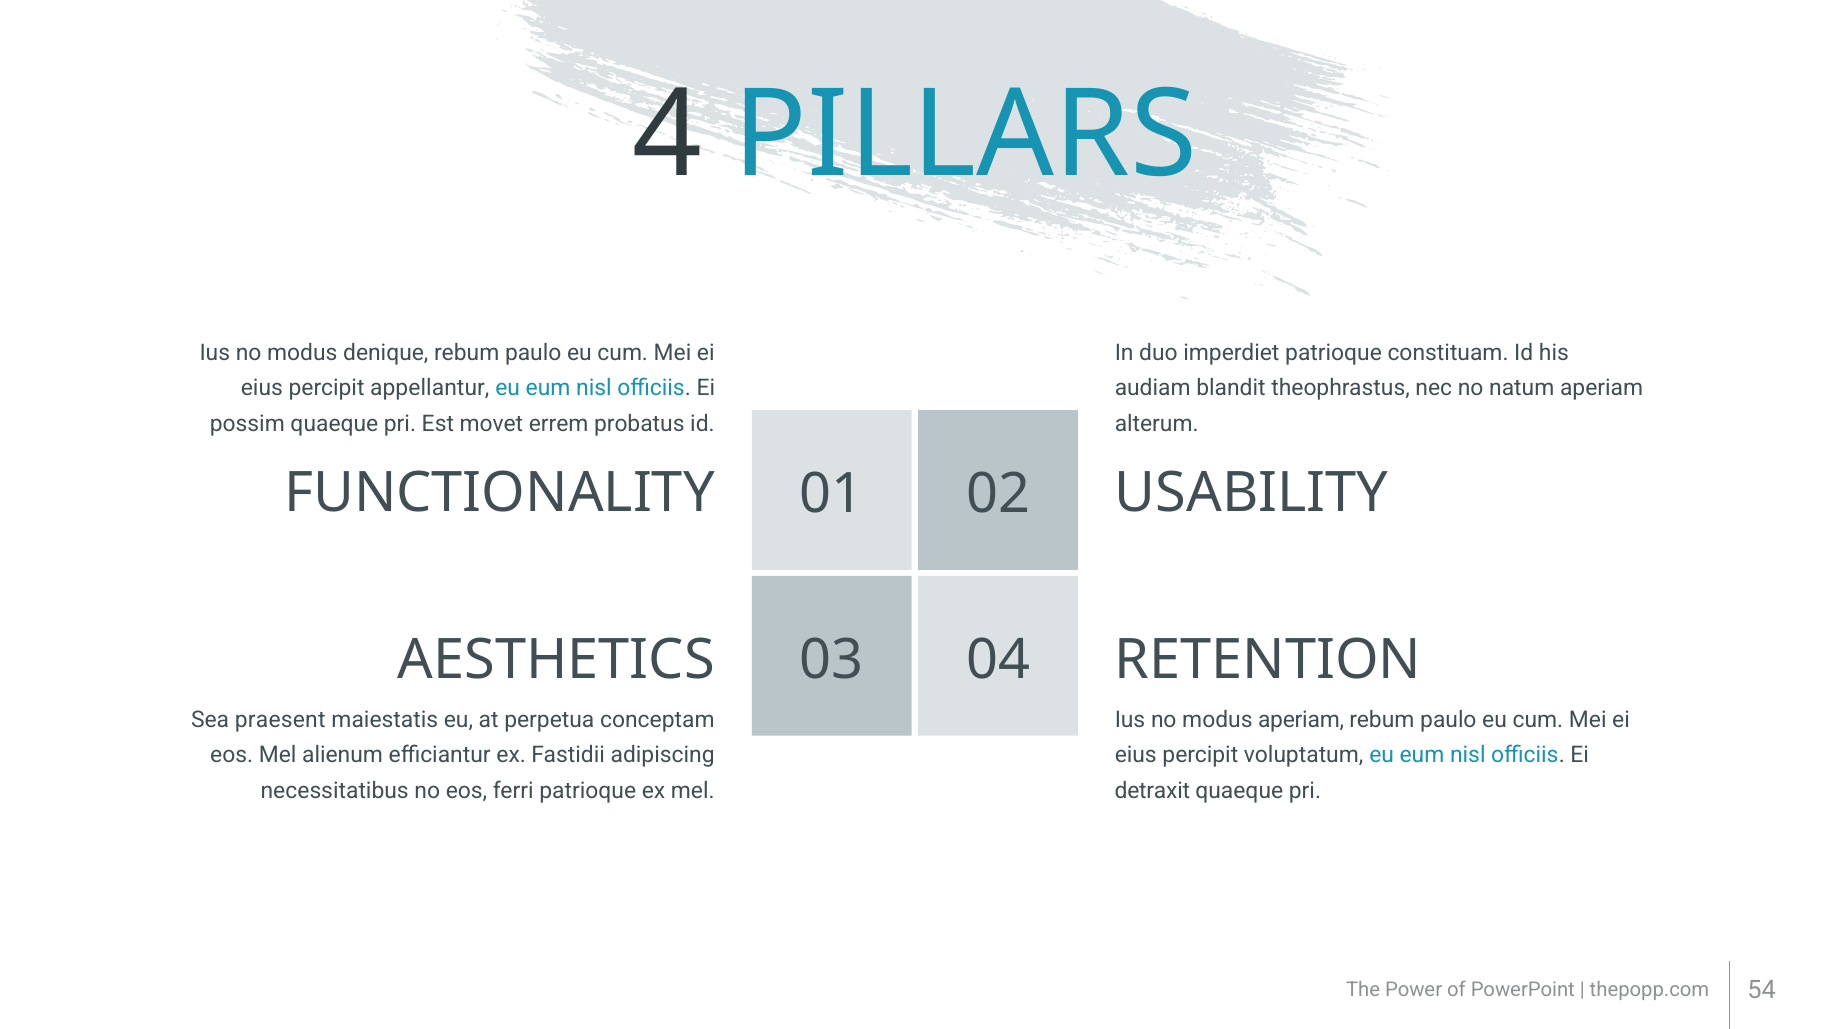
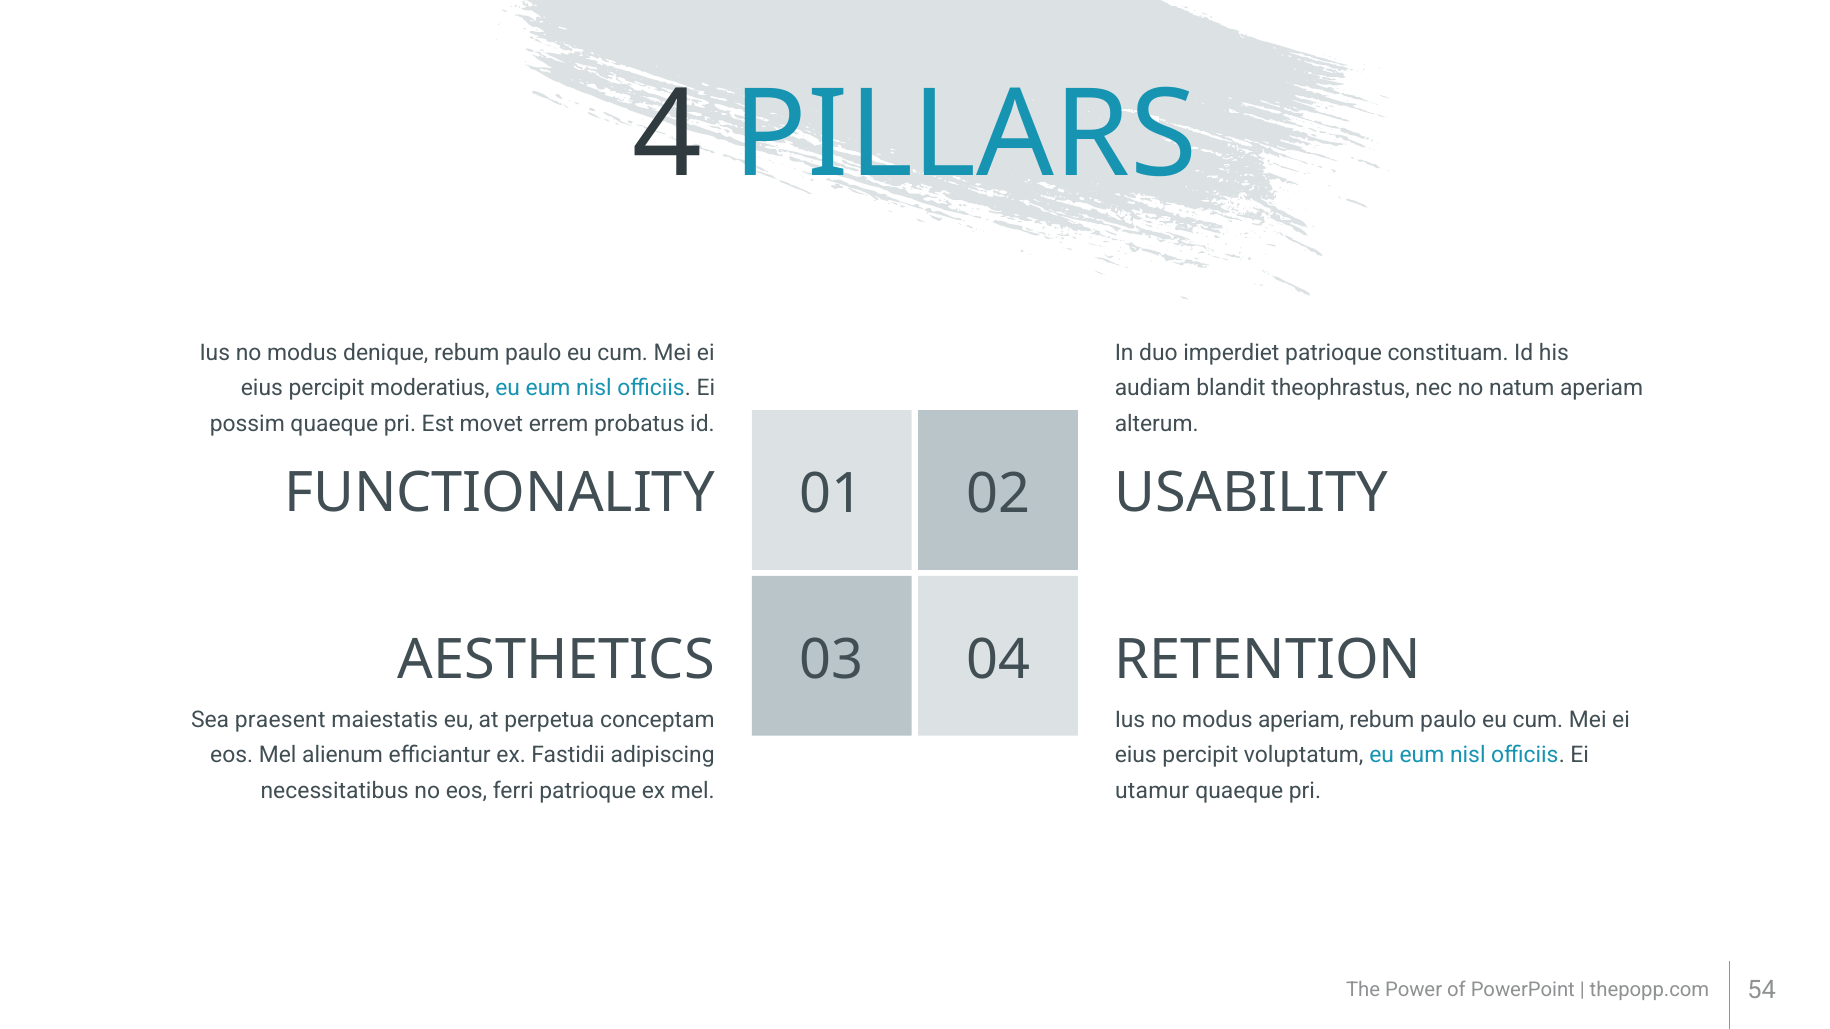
appellantur: appellantur -> moderatius (430, 388)
detraxit: detraxit -> utamur (1152, 791)
